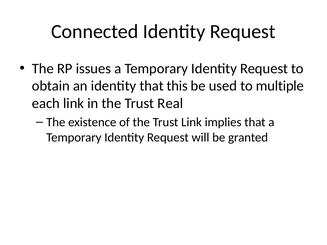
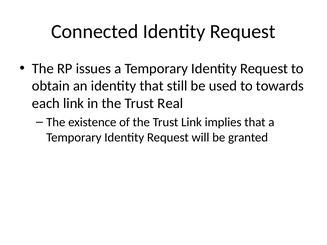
this: this -> still (177, 86)
multiple: multiple -> towards (280, 86)
